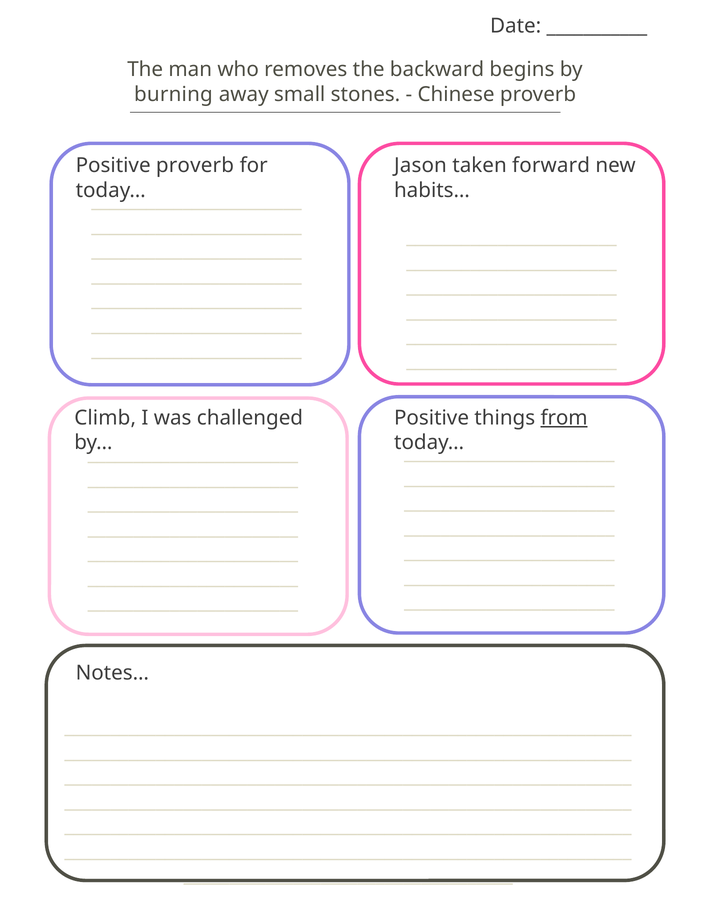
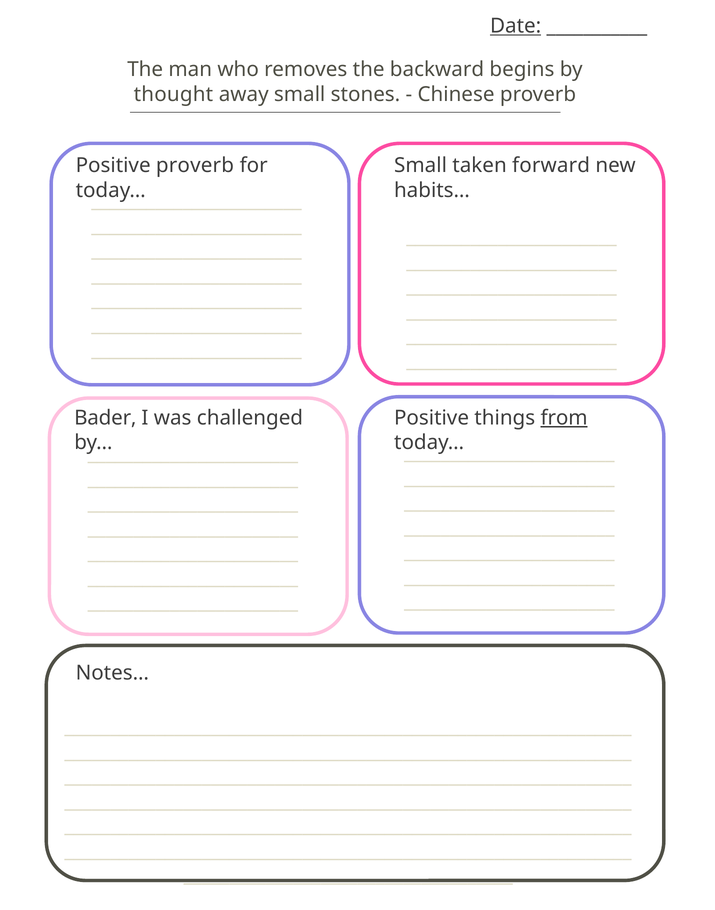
Date underline: none -> present (516, 26)
burning: burning -> thought (173, 94)
Jason: Jason -> Small (421, 166)
Climb: Climb -> Bader (105, 418)
